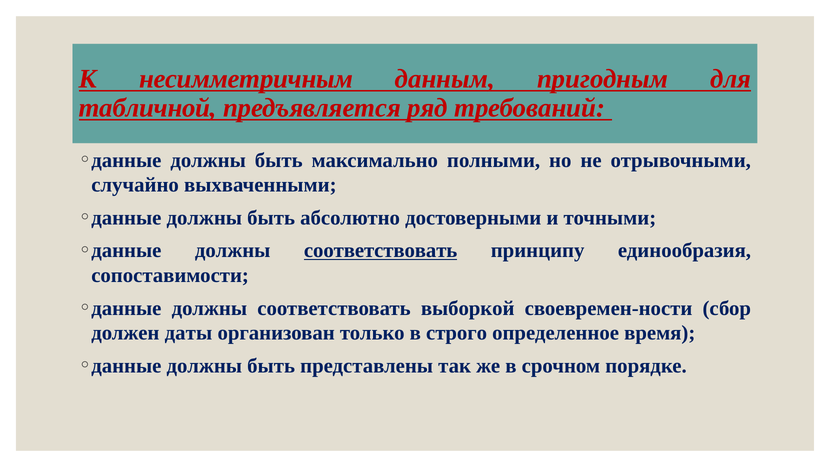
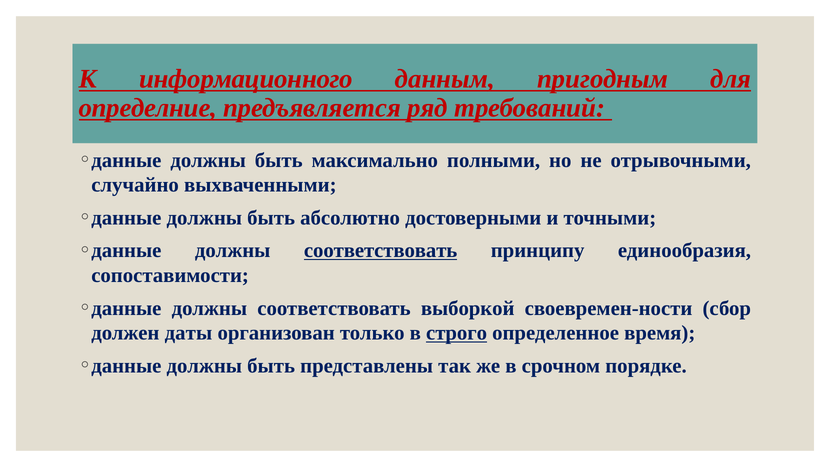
несимметричным: несимметричным -> информационного (246, 79)
табличной: табличной -> определние (148, 108)
строго underline: none -> present (457, 333)
